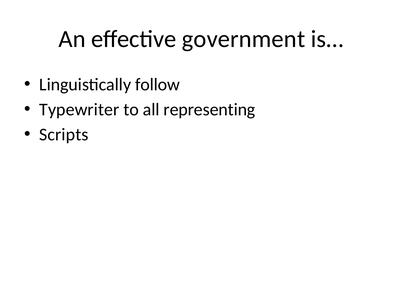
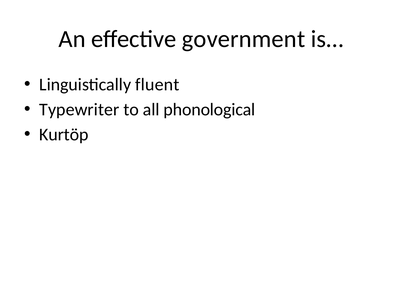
follow: follow -> fluent (157, 84)
representing: representing -> phonological (210, 109)
Scripts: Scripts -> Kurtöp (64, 134)
